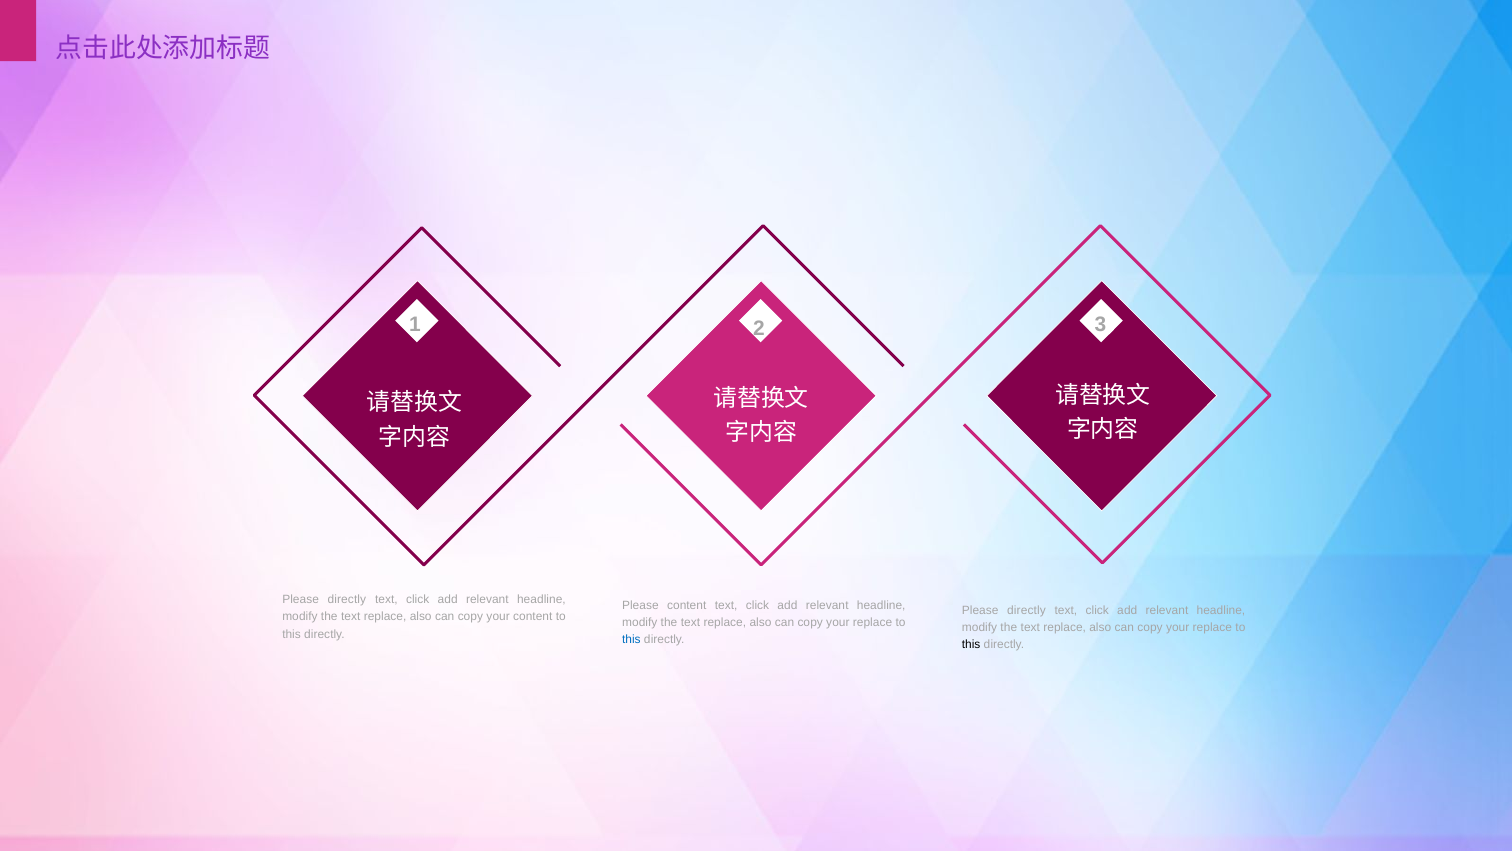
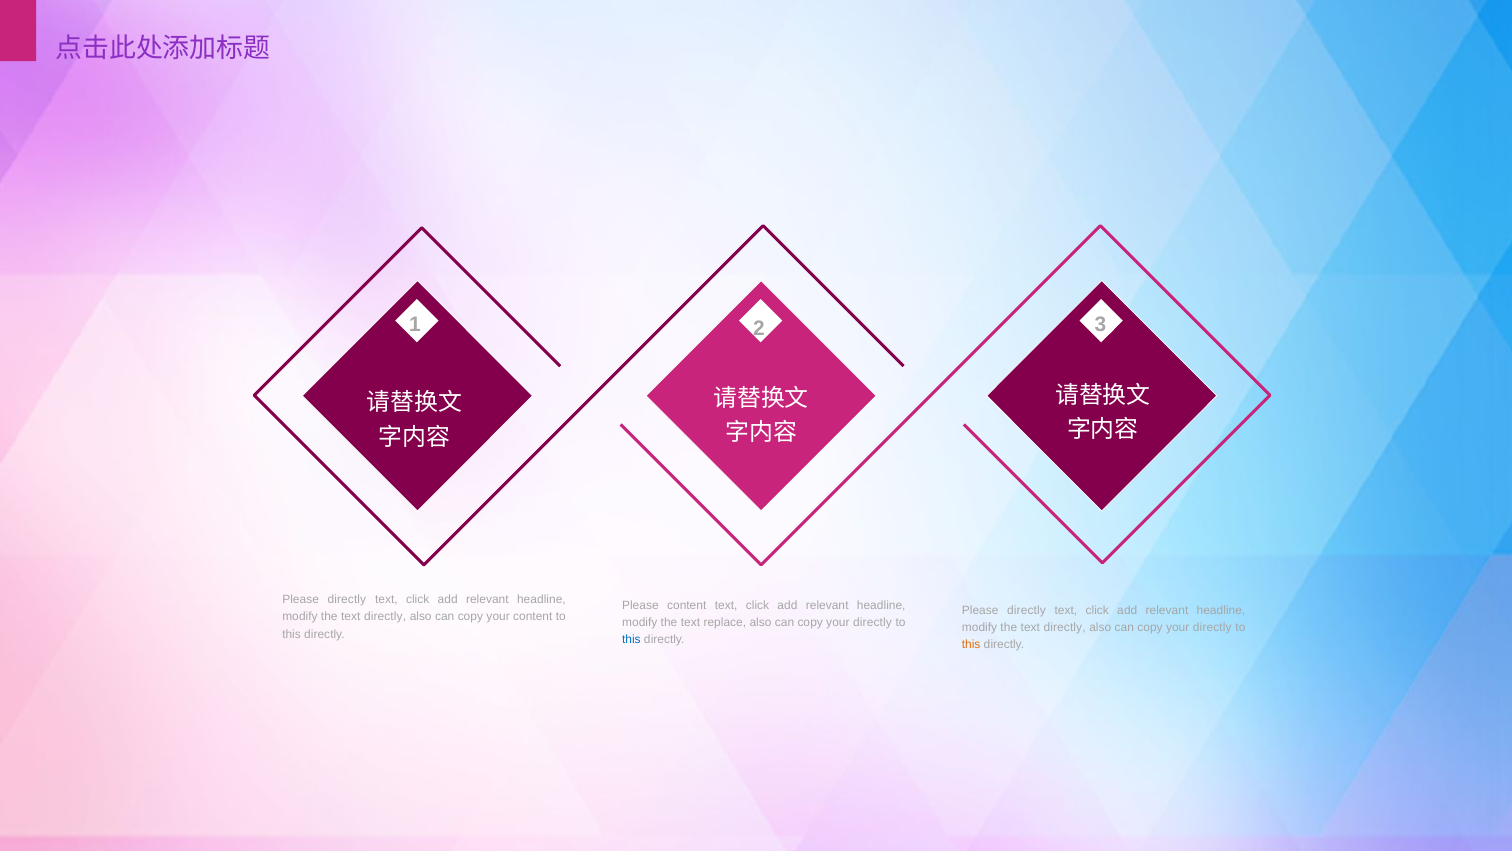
replace: replace -> directly (385, 617)
replace: replace -> directly (873, 622)
replace: replace -> directly (1065, 627)
replace: replace -> directly (1212, 627)
this colour: black -> orange (971, 644)
